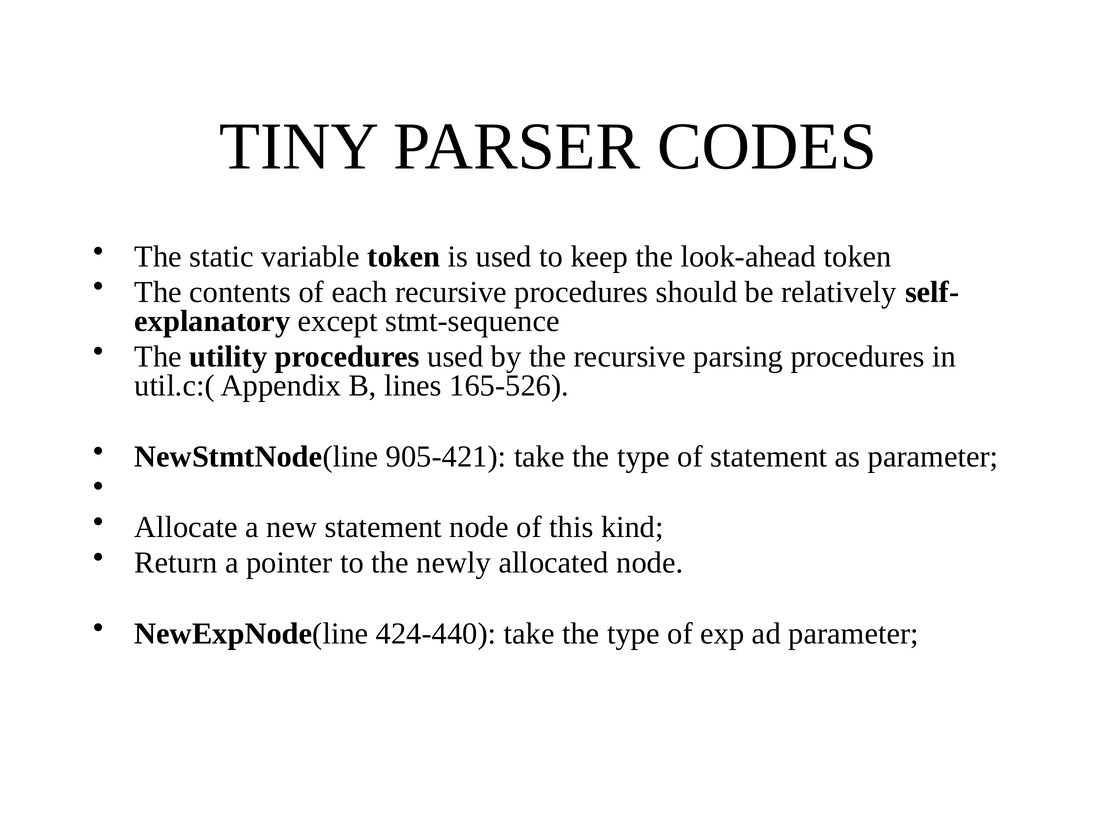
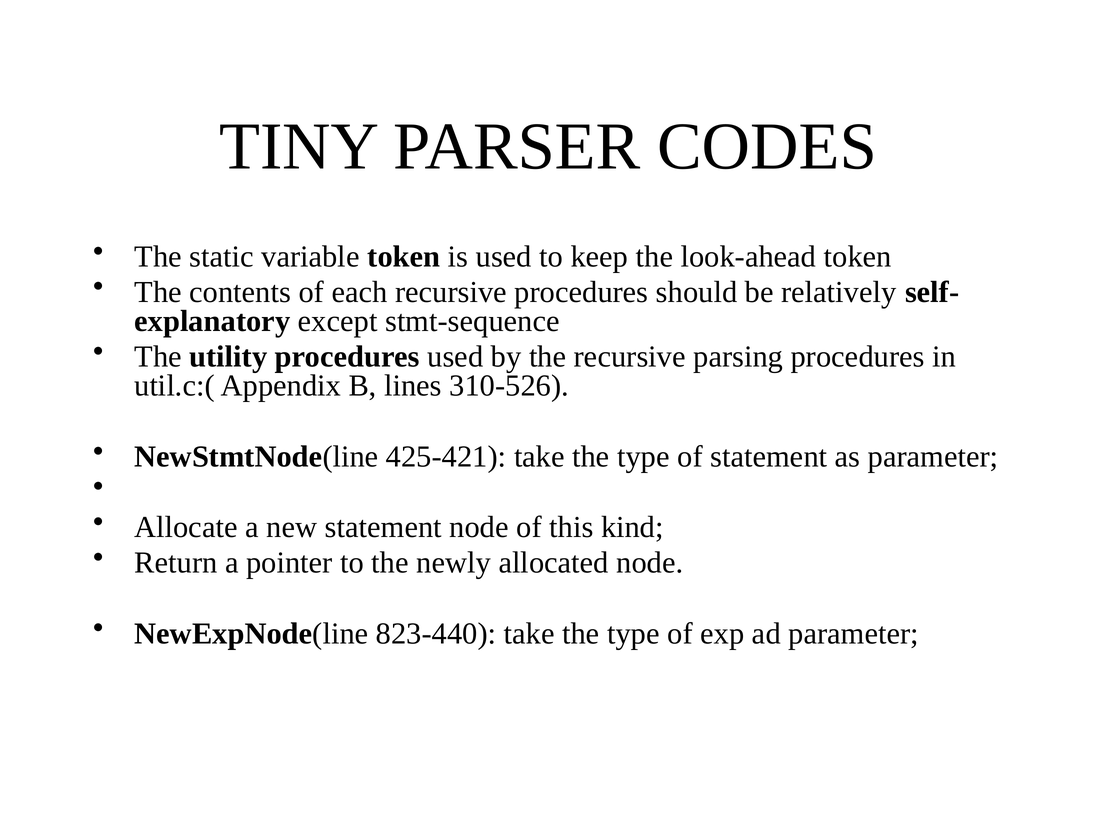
165-526: 165-526 -> 310-526 (509, 386)
905-421: 905-421 -> 425-421 (446, 457)
424-440: 424-440 -> 823-440 (436, 633)
